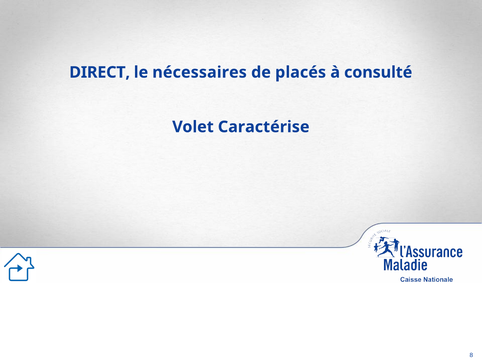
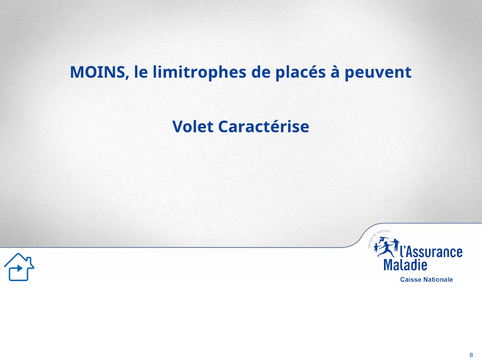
DIRECT: DIRECT -> MOINS (100, 72)
nécessaires: nécessaires -> limitrophes (200, 72)
consulté: consulté -> peuvent (378, 72)
